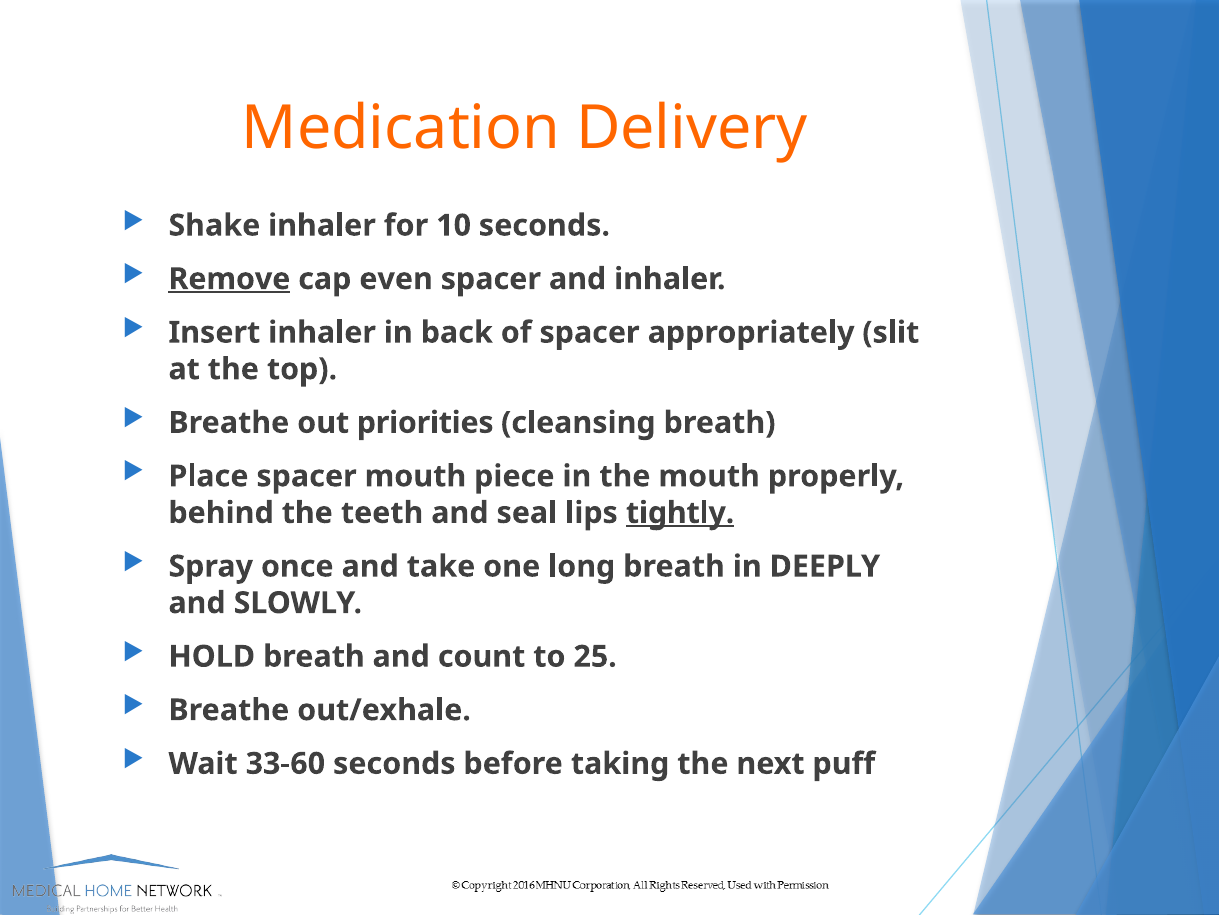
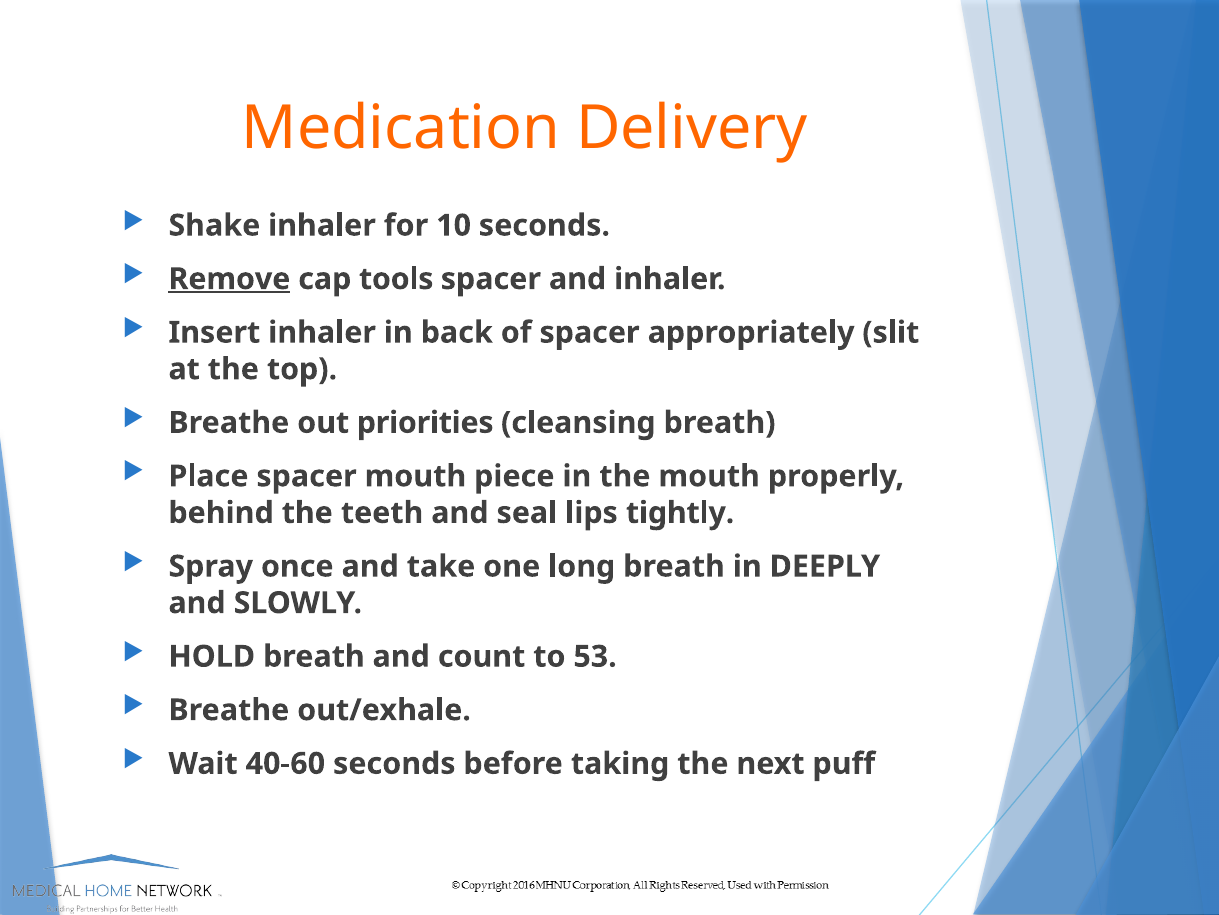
even: even -> tools (396, 279)
tightly underline: present -> none (680, 512)
25: 25 -> 53 (595, 656)
33-60: 33-60 -> 40-60 (285, 763)
